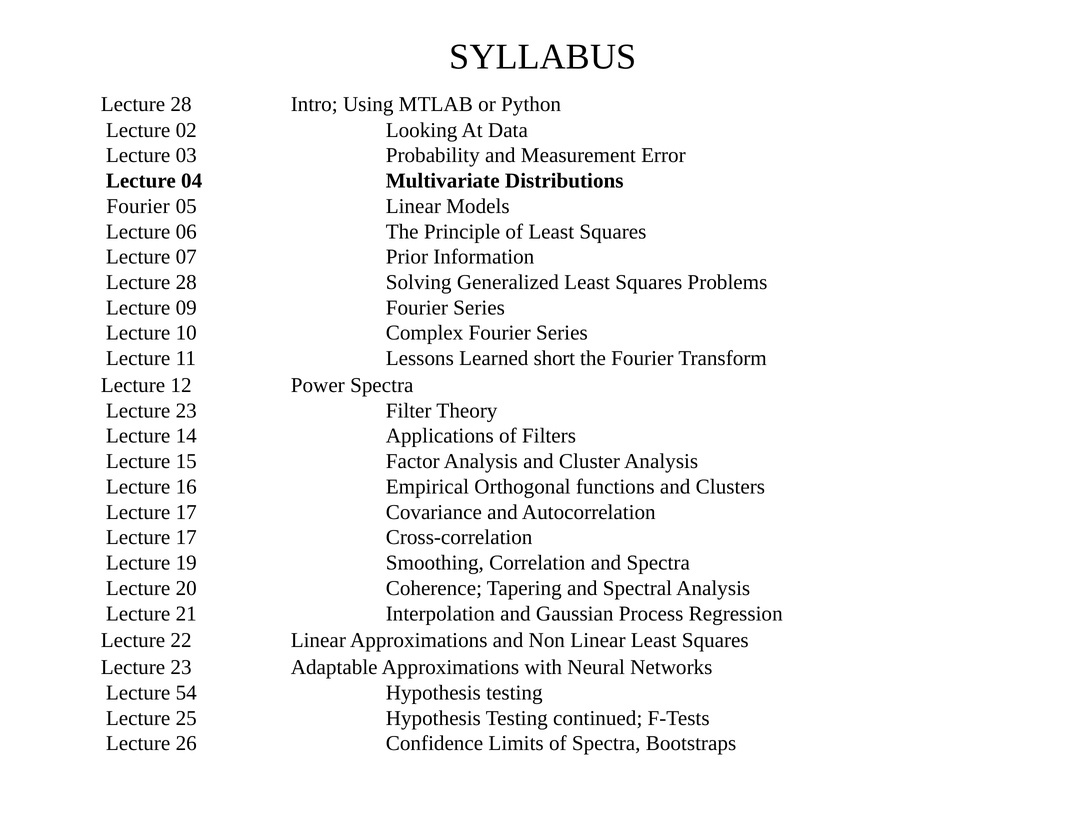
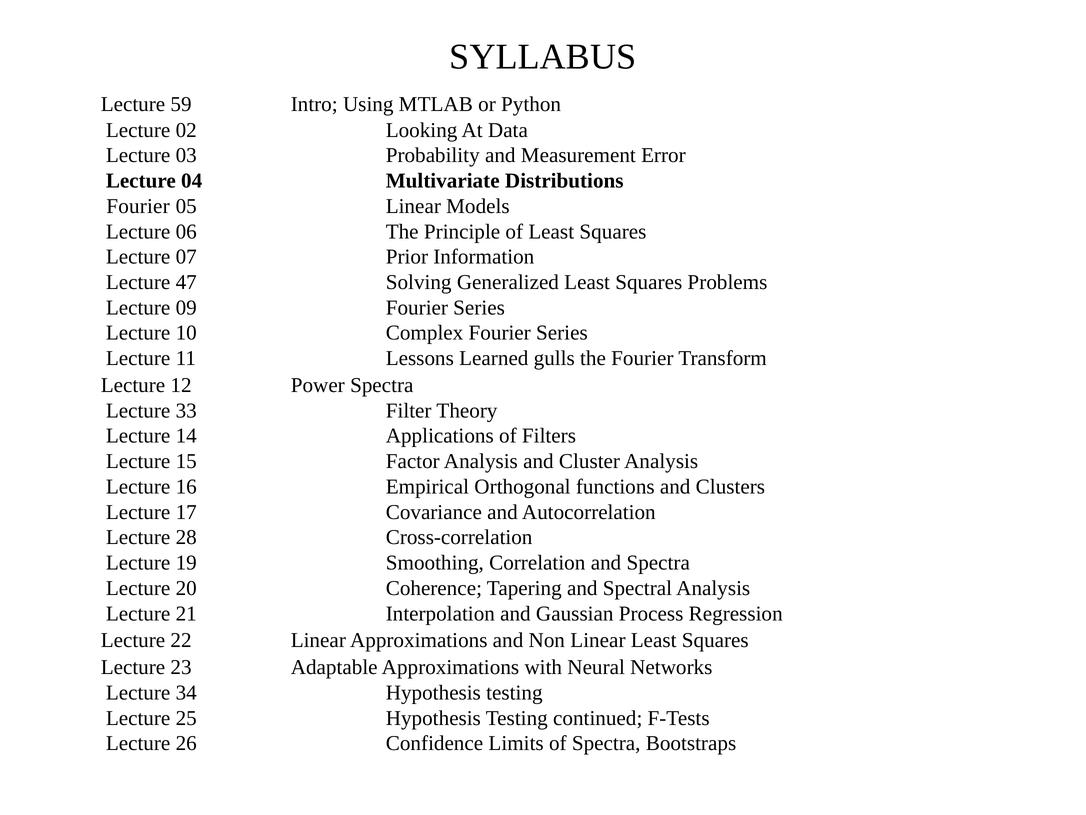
28: 28 -> 59 (181, 104)
28: 28 -> 47 (186, 282)
short: short -> gulls (554, 358)
23: 23 -> 33 (186, 410)
17: 17 -> 28 (186, 537)
54: 54 -> 34 (186, 692)
